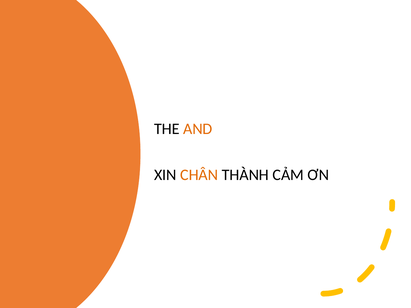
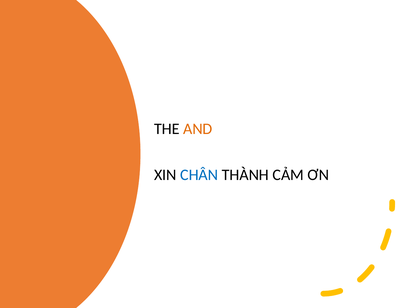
CHÂN colour: orange -> blue (199, 175)
